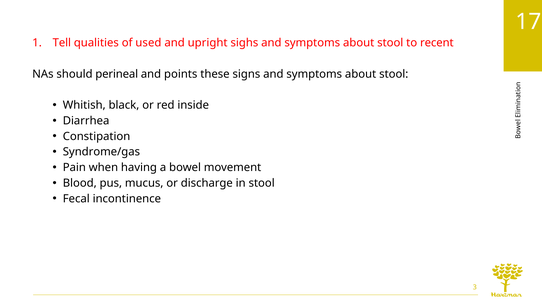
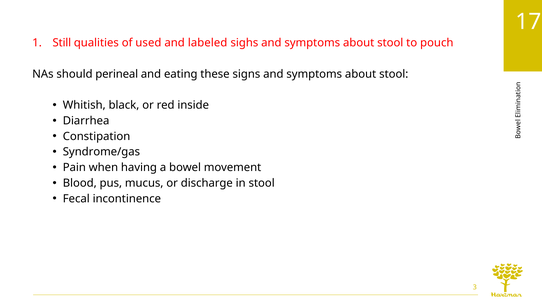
Tell: Tell -> Still (62, 43)
upright: upright -> labeled (208, 43)
recent: recent -> pouch (437, 43)
points: points -> eating (181, 74)
